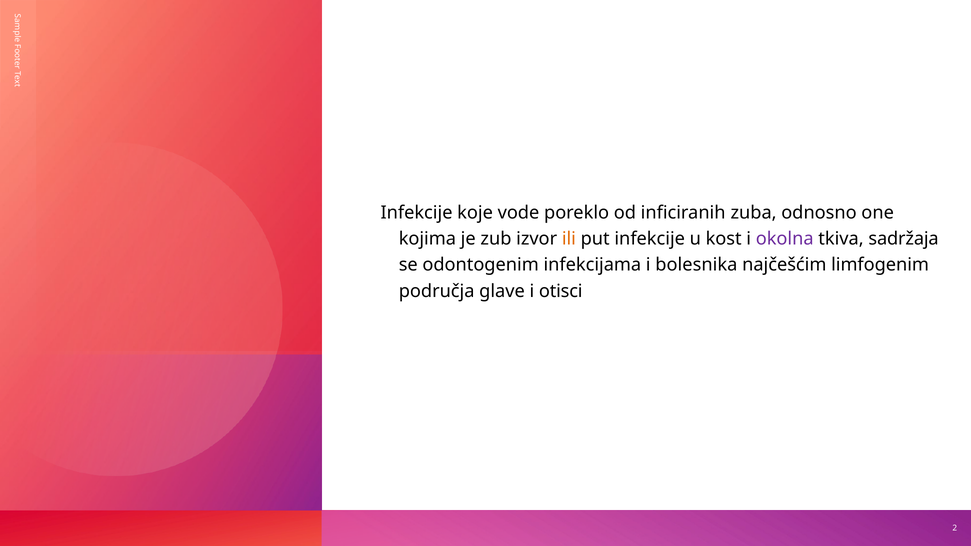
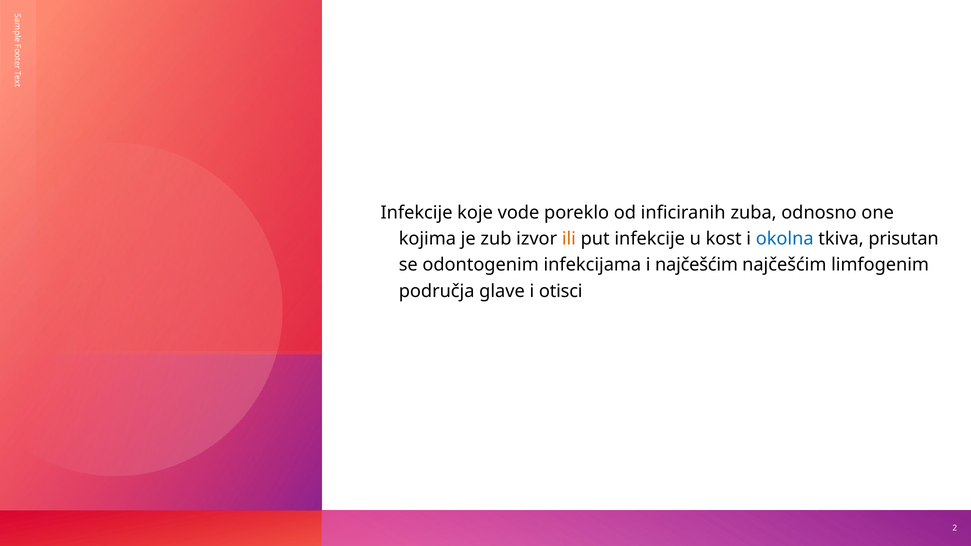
okolna colour: purple -> blue (785, 239)
sadržaja: sadržaja -> prisutan (904, 239)
i bolesnika: bolesnika -> najčešćim (696, 265)
